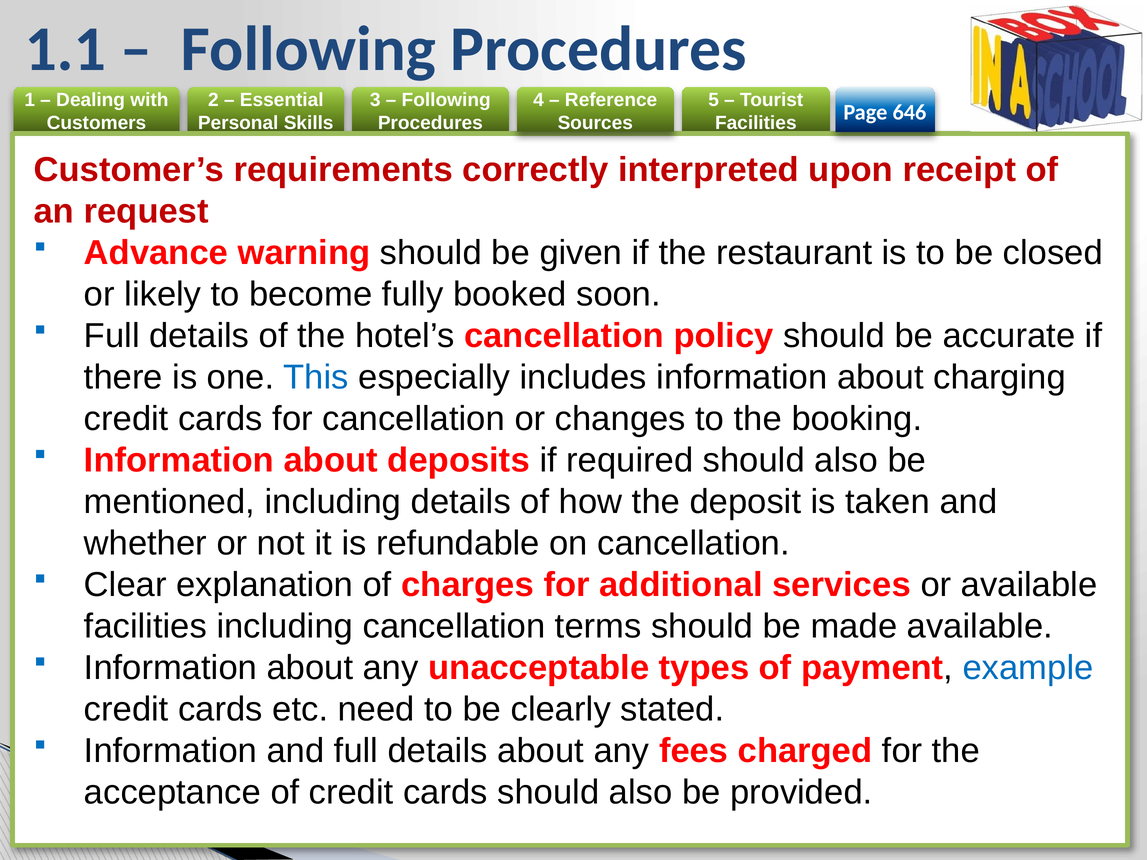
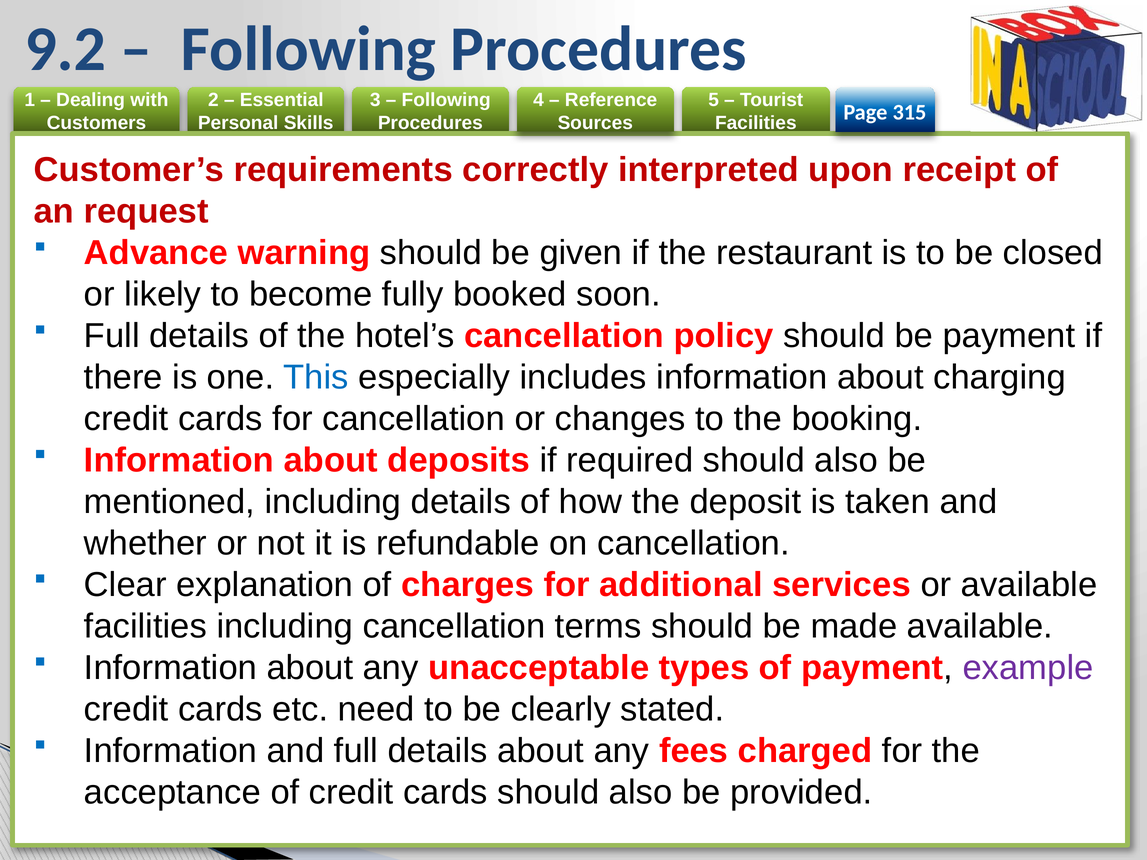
1.1: 1.1 -> 9.2 (65, 49)
646: 646 -> 315 (909, 112)
be accurate: accurate -> payment (1009, 336)
example colour: blue -> purple (1028, 668)
